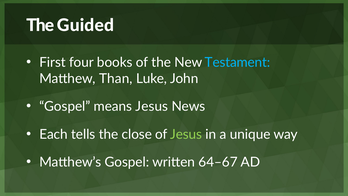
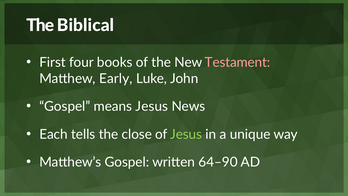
Guided: Guided -> Biblical (86, 25)
Testament colour: light blue -> pink (237, 62)
Than: Than -> Early (116, 79)
64–67: 64–67 -> 64–90 (218, 162)
